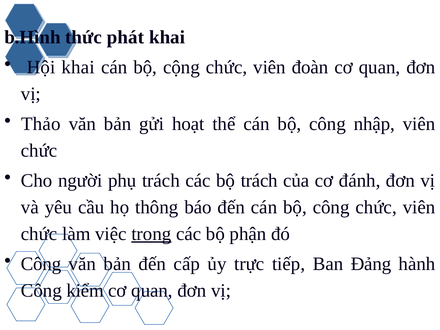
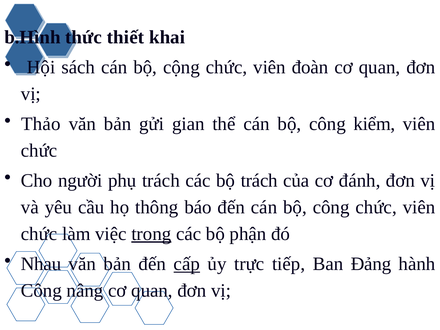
phát: phát -> thiết (125, 37)
Hội khai: khai -> sách (78, 67)
hoạt: hoạt -> gian (188, 124)
nhập: nhập -> kiểm (374, 124)
Công: Công -> Nhau (41, 264)
cấp underline: none -> present (187, 264)
kiểm: kiểm -> nâng (85, 291)
